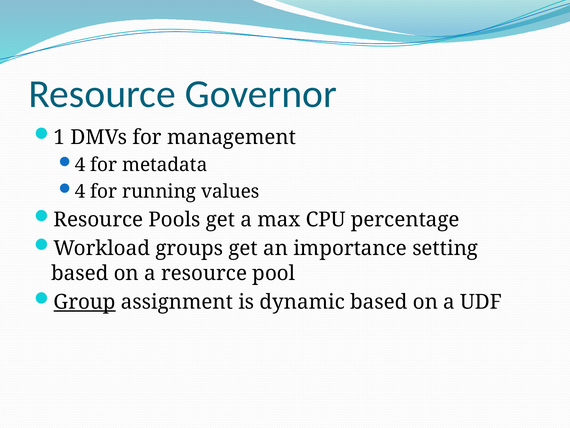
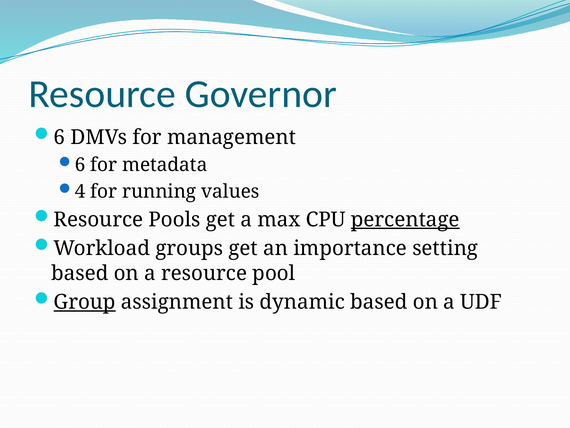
1: 1 -> 6 (59, 137)
4: 4 -> 6 (80, 165)
percentage underline: none -> present (405, 219)
